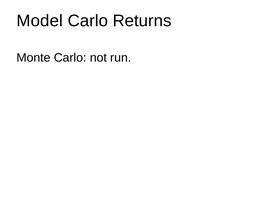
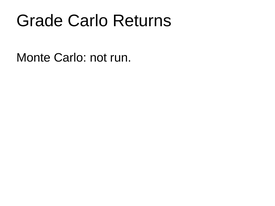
Model: Model -> Grade (40, 21)
